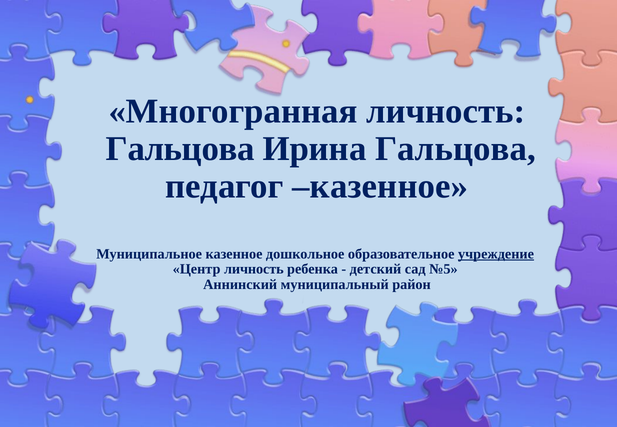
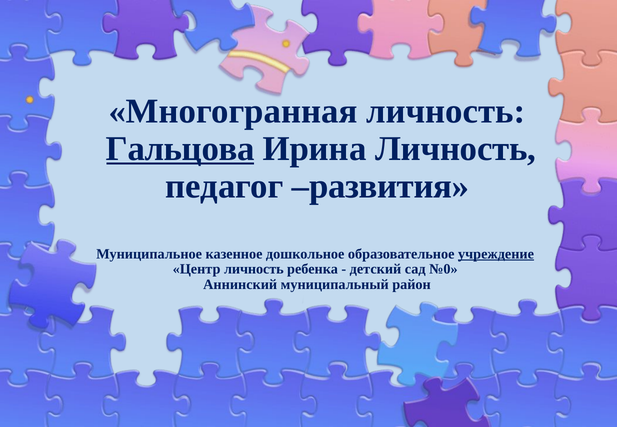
Гальцова underline: none -> present (180, 149)
Ирина Гальцова: Гальцова -> Личность (456, 149)
педагог казенное: казенное -> развития (381, 186)
№5: №5 -> №0 (443, 269)
